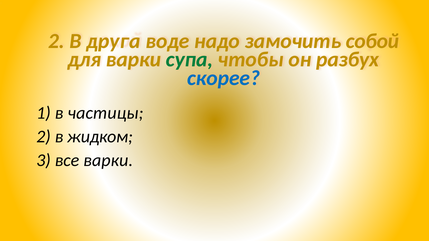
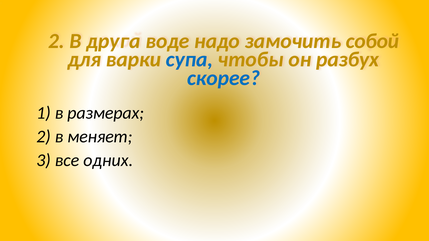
супа colour: green -> blue (189, 60)
частицы: частицы -> размерах (106, 113)
жидком: жидком -> меняет (100, 137)
все варки: варки -> одних (108, 161)
